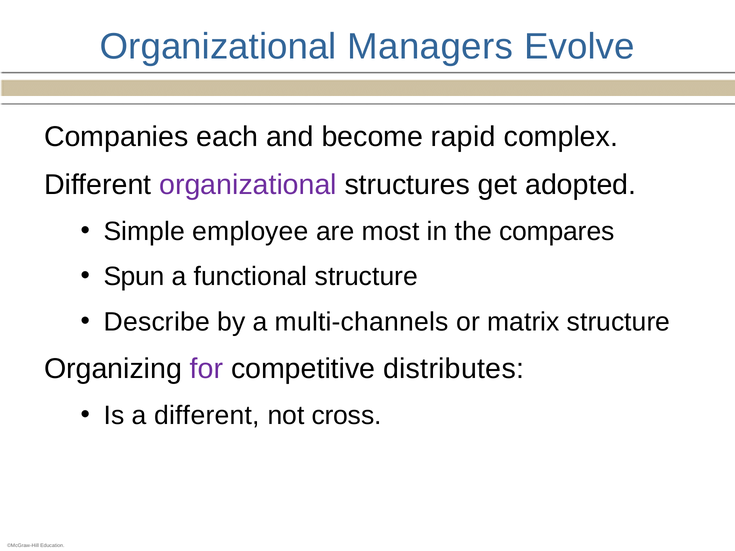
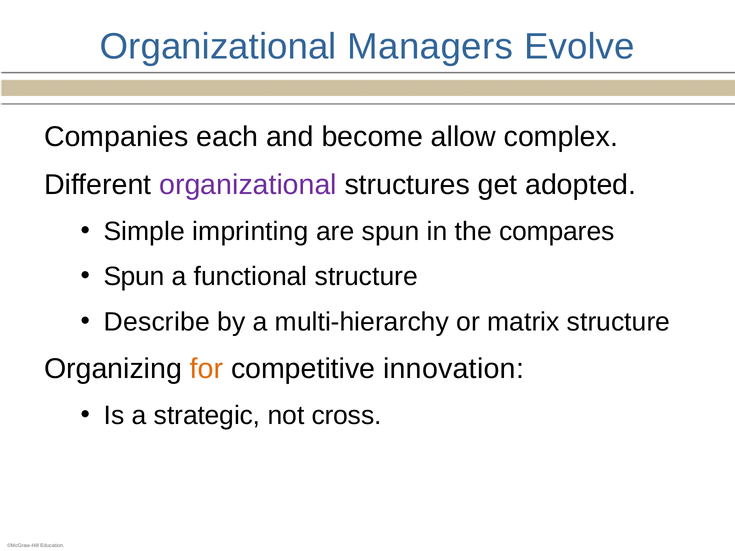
rapid: rapid -> allow (463, 137)
employee: employee -> imprinting (250, 231)
are most: most -> spun (391, 231)
multi-channels: multi-channels -> multi-hierarchy (362, 322)
for colour: purple -> orange (207, 369)
distributes: distributes -> innovation (454, 369)
a different: different -> strategic (207, 415)
